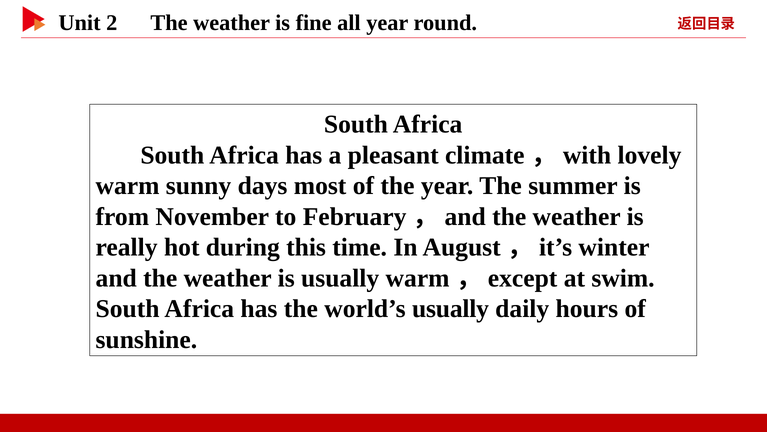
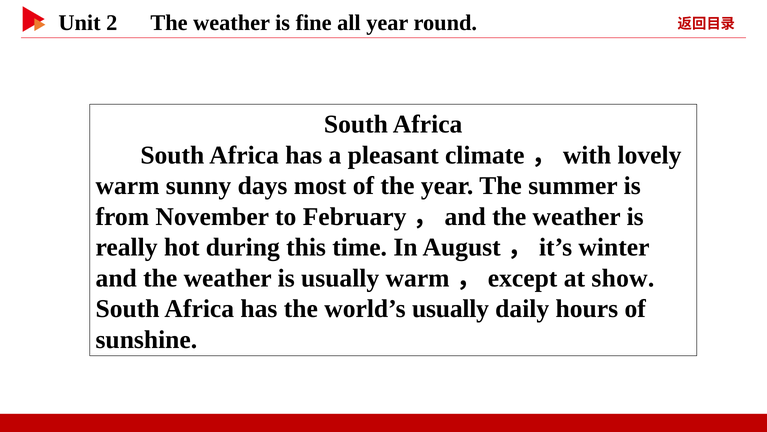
swim: swim -> show (623, 278)
